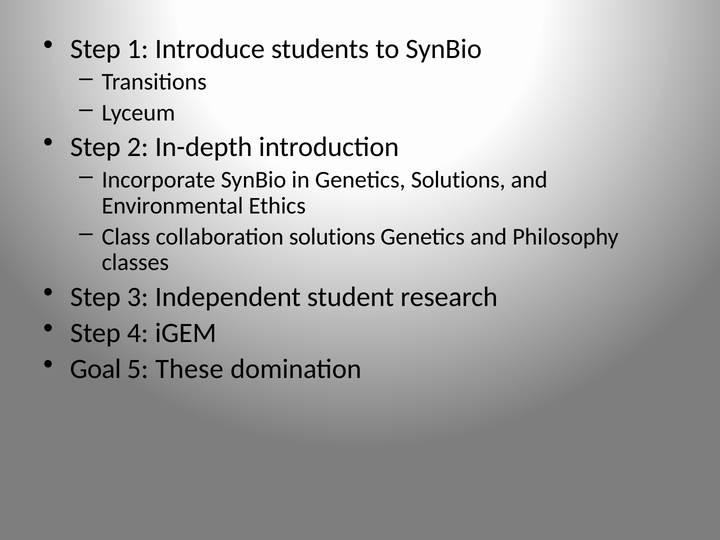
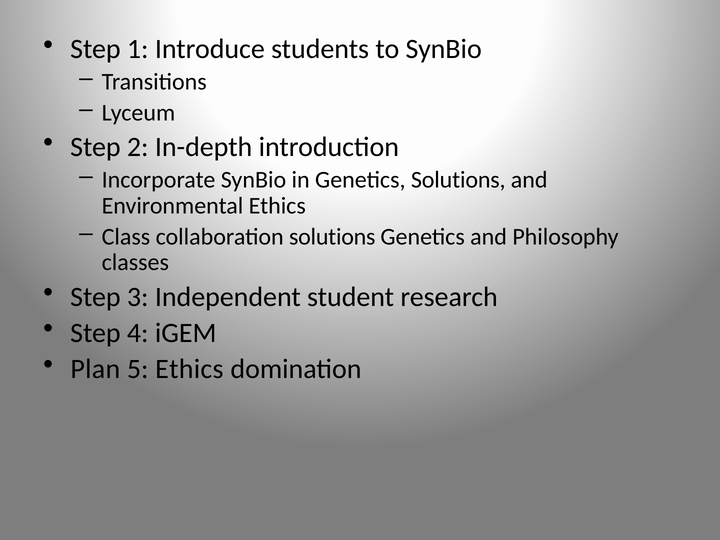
Goal: Goal -> Plan (95, 369)
5 These: These -> Ethics (189, 369)
